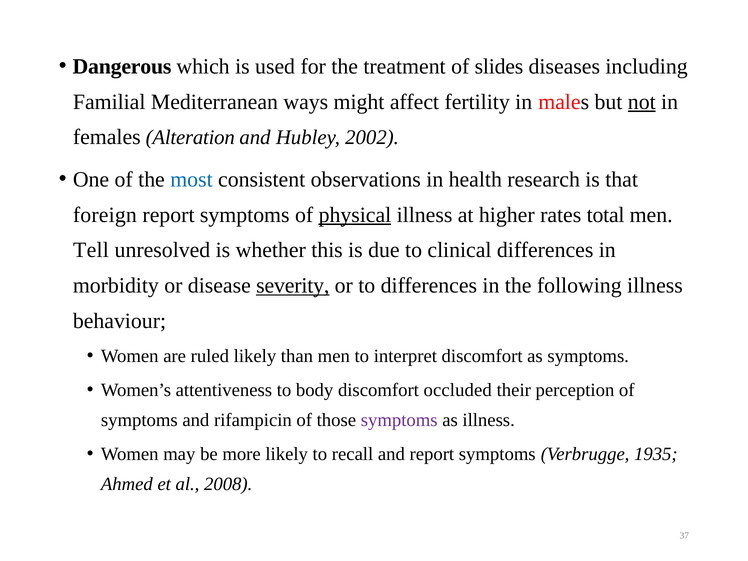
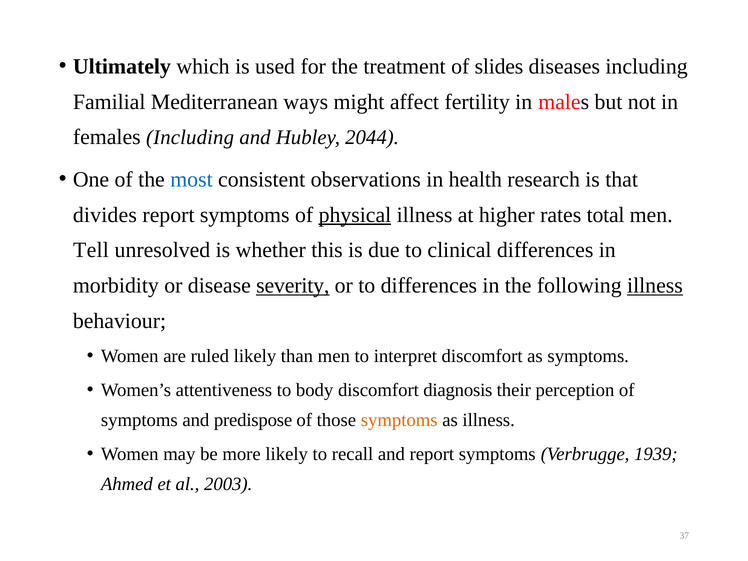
Dangerous: Dangerous -> Ultimately (122, 67)
not underline: present -> none (642, 102)
females Alteration: Alteration -> Including (190, 138)
2002: 2002 -> 2044 (372, 138)
foreign: foreign -> divides (105, 215)
illness underline: none -> present (655, 286)
occluded: occluded -> diagnosis (458, 390)
rifampicin: rifampicin -> predispose (253, 420)
symptoms colour: purple -> orange (399, 420)
1935: 1935 -> 1939 (656, 454)
2008: 2008 -> 2003 (228, 484)
